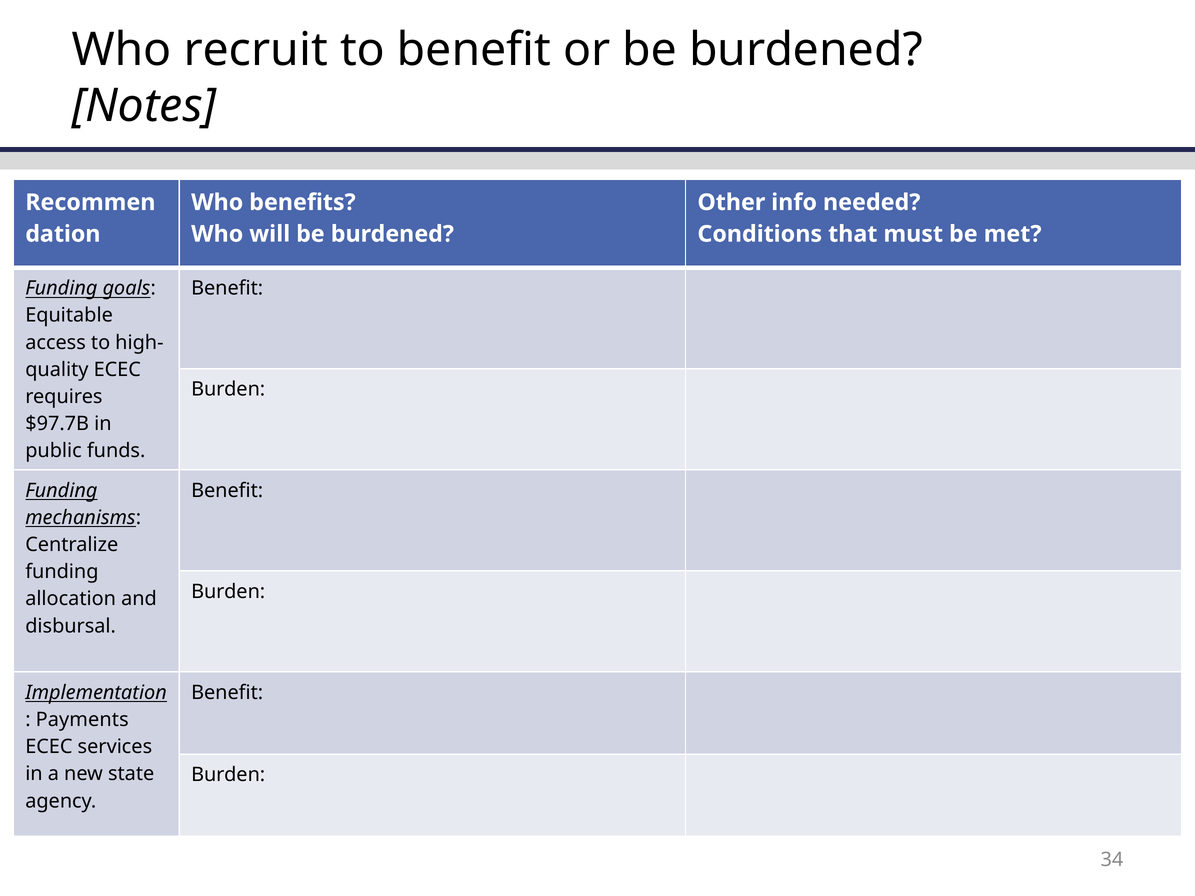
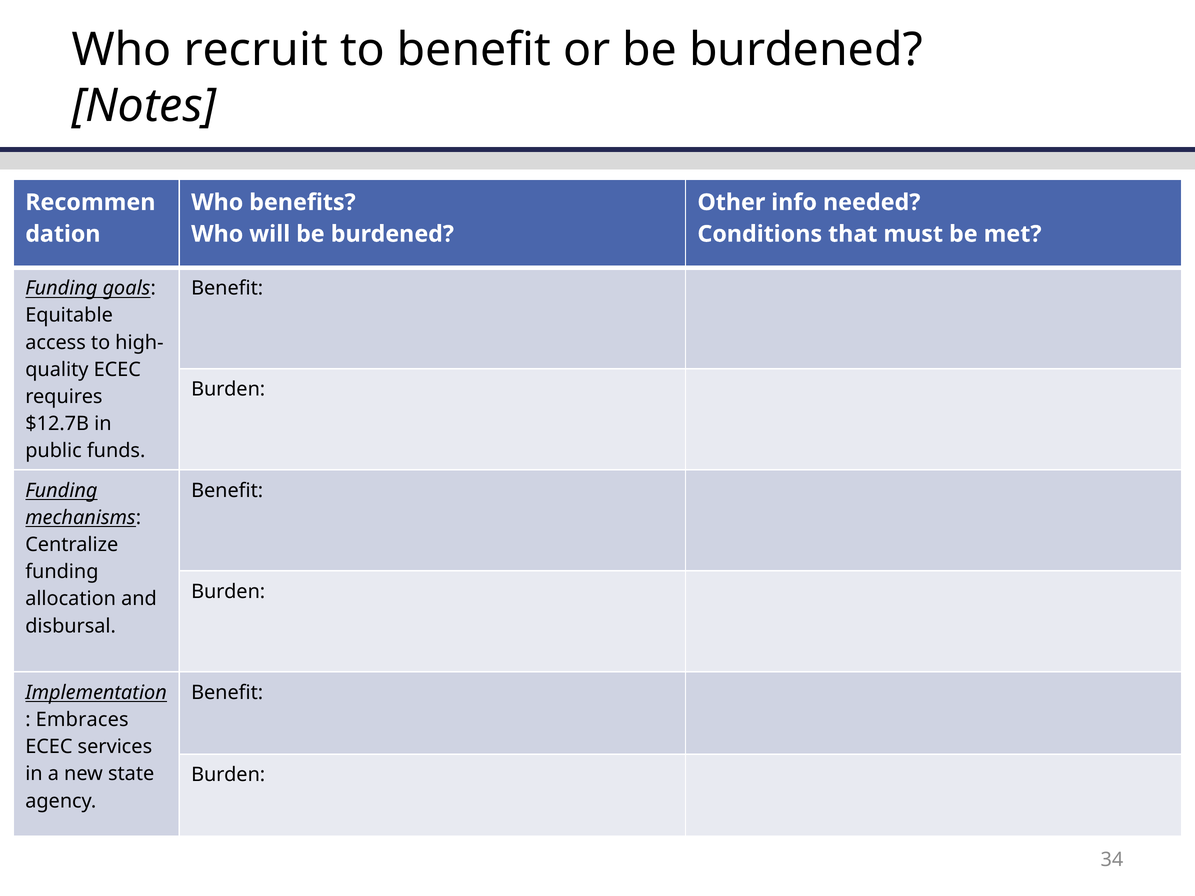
$97.7B: $97.7B -> $12.7B (57, 424)
Payments: Payments -> Embraces (82, 720)
